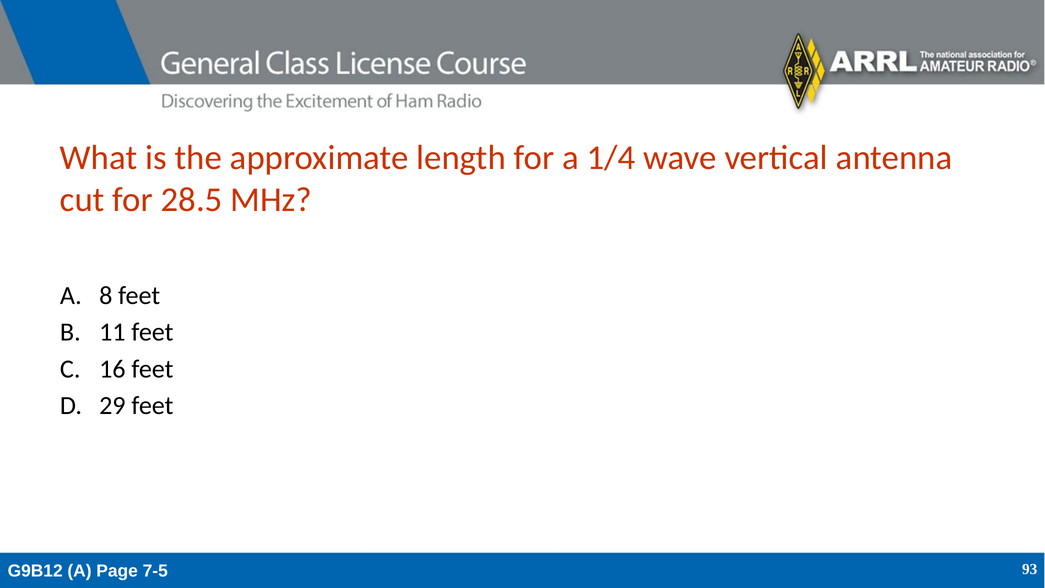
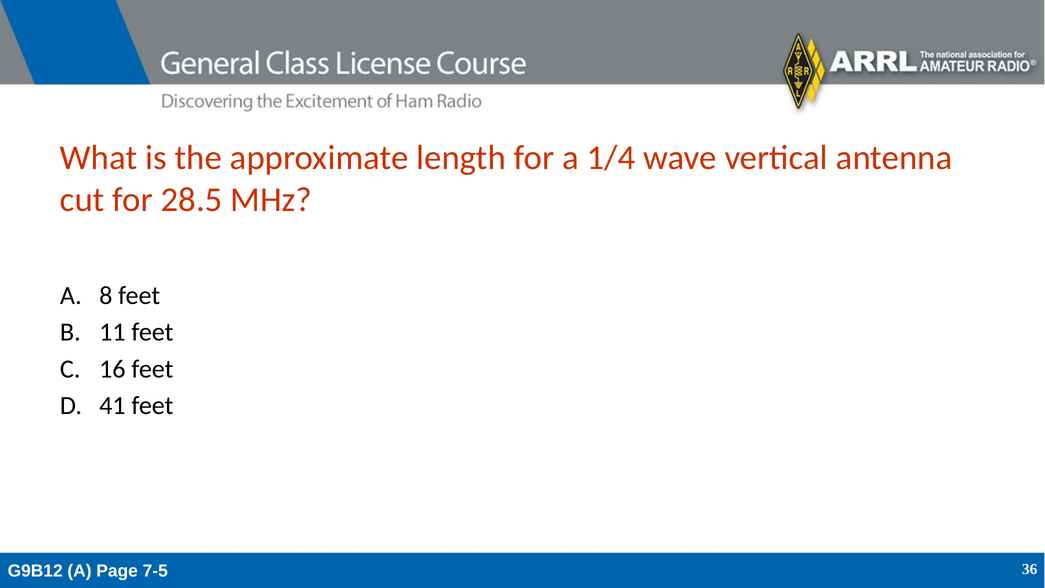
29: 29 -> 41 (112, 405)
93: 93 -> 36 (1030, 569)
